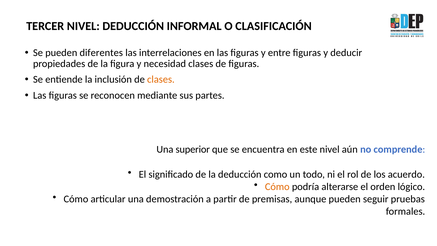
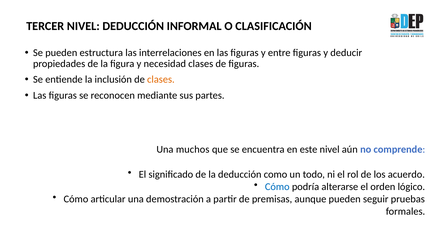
diferentes: diferentes -> estructura (101, 53)
superior: superior -> muchos (193, 149)
Cómo colour: orange -> blue (277, 187)
